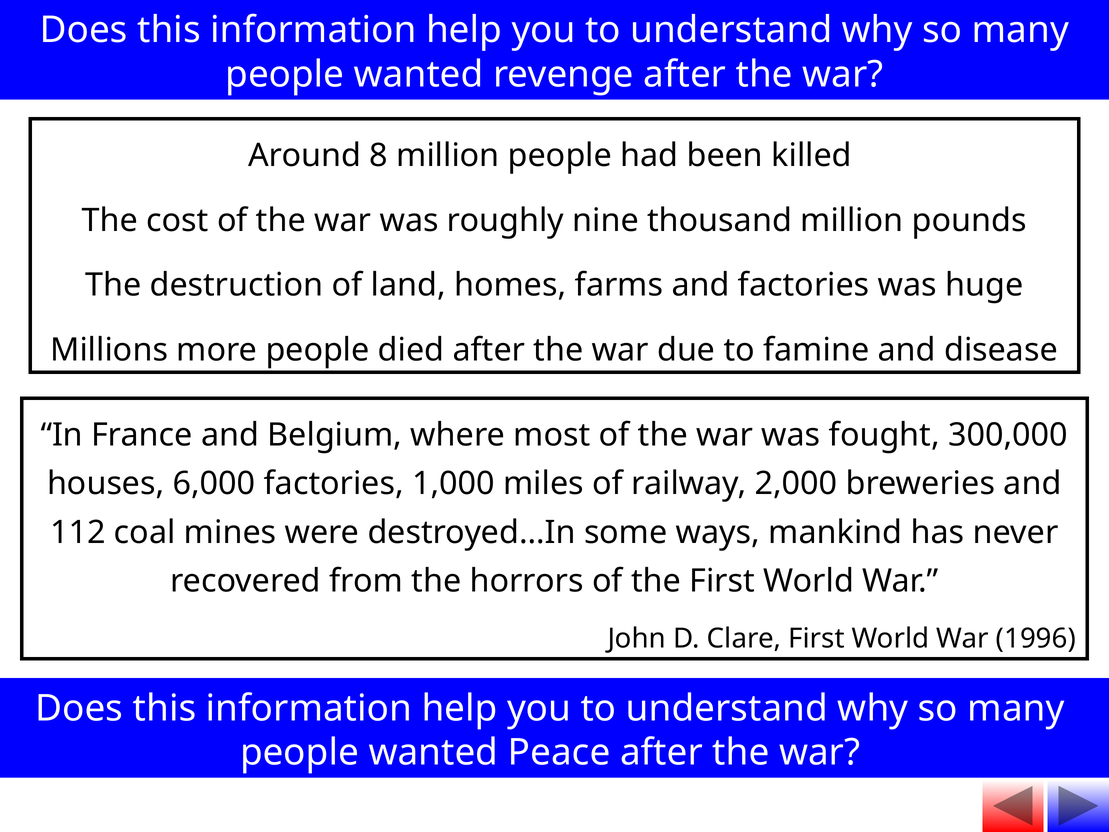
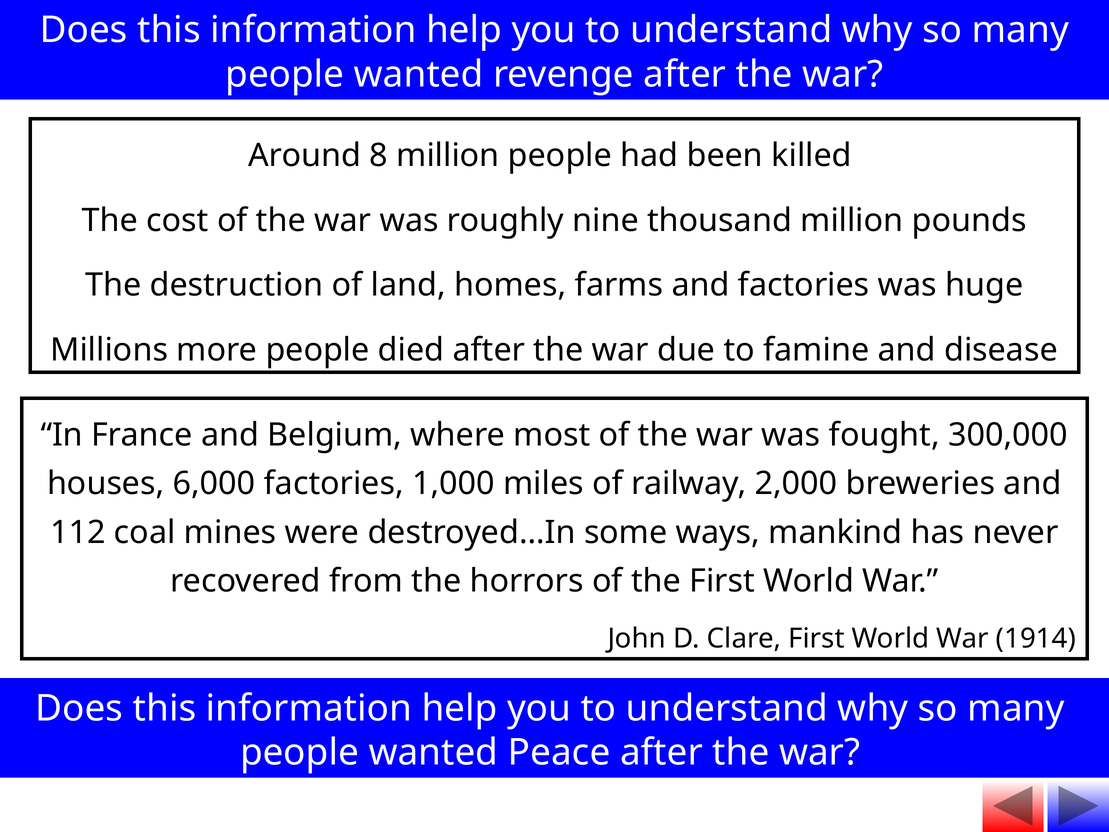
1996: 1996 -> 1914 (1036, 639)
